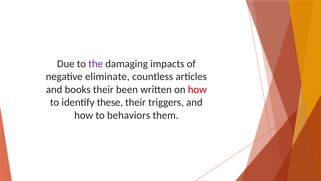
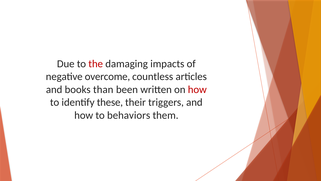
the colour: purple -> red (96, 64)
eliminate: eliminate -> overcome (107, 77)
books their: their -> than (103, 89)
